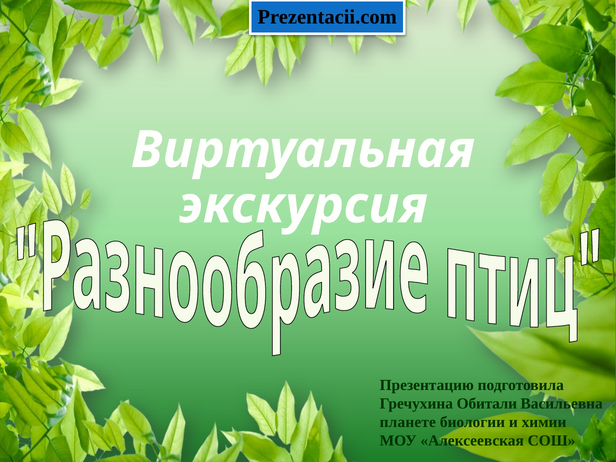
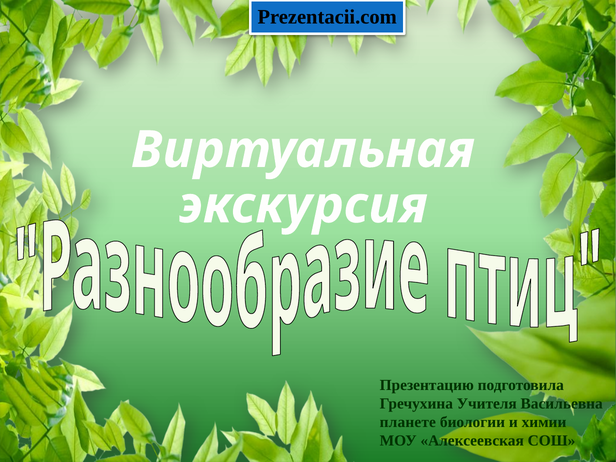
Обитали: Обитали -> Учителя (487, 404)
